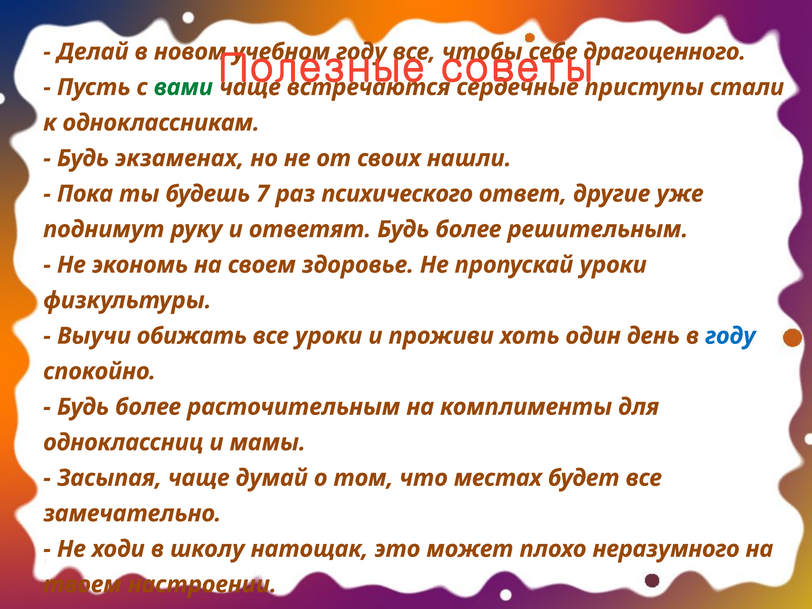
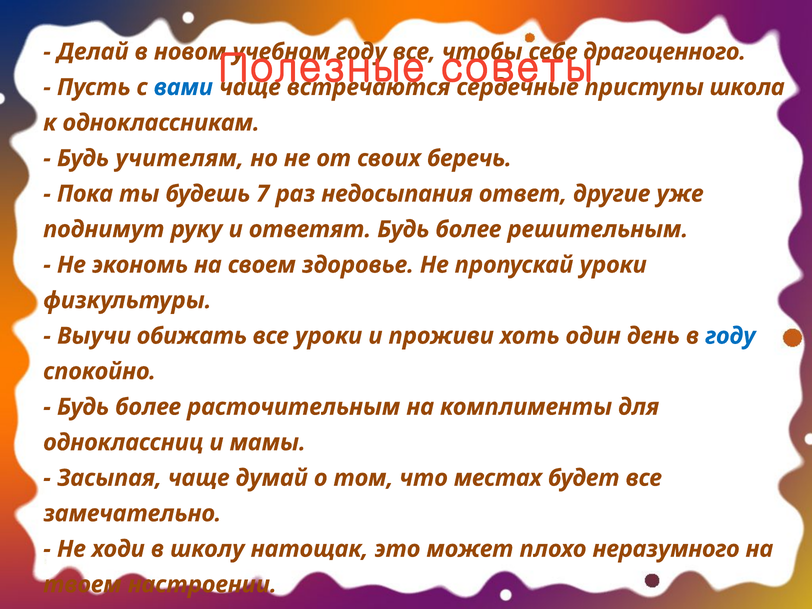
вами colour: green -> blue (183, 87)
стали: стали -> школа (747, 87)
экзаменах: экзаменах -> учителям (180, 158)
нашли: нашли -> беречь (469, 158)
психического: психического -> недосыпания (397, 194)
